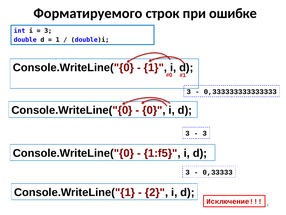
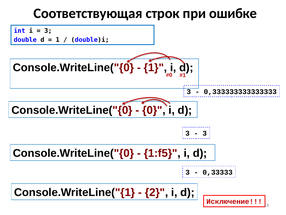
Форматируемого: Форматируемого -> Соответствующая (88, 13)
